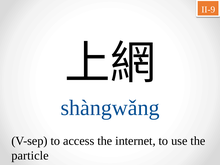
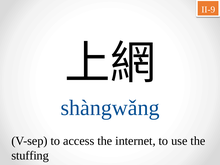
particle: particle -> stuffing (30, 156)
